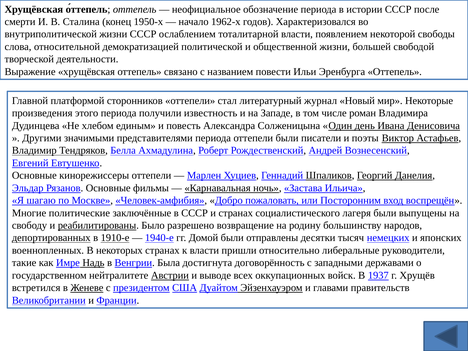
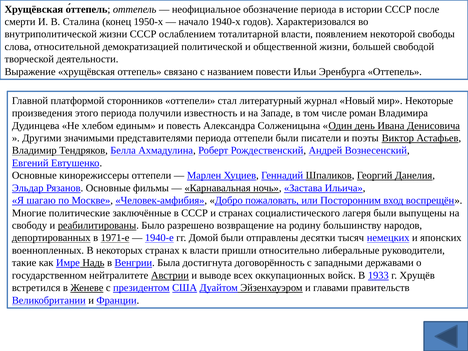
1962-х: 1962-х -> 1940-х (226, 22)
1910-е: 1910-е -> 1971-е (115, 238)
1937: 1937 -> 1933 (378, 275)
